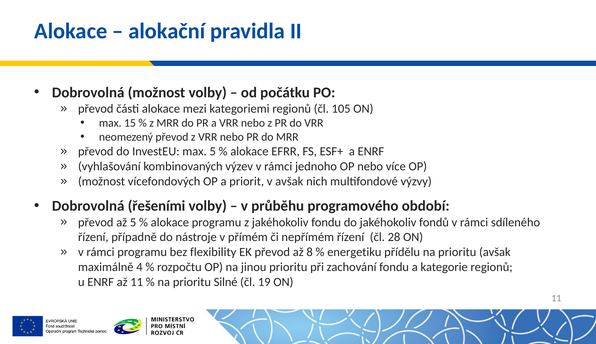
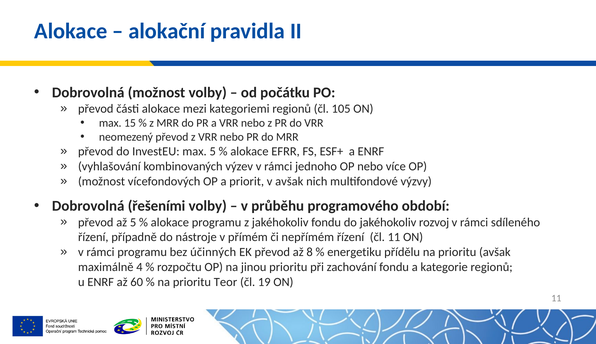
fondů: fondů -> rozvoj (434, 222)
čl 28: 28 -> 11 (394, 237)
flexibility: flexibility -> účinných (213, 252)
až 11: 11 -> 60 (137, 281)
Silné: Silné -> Teor (225, 281)
